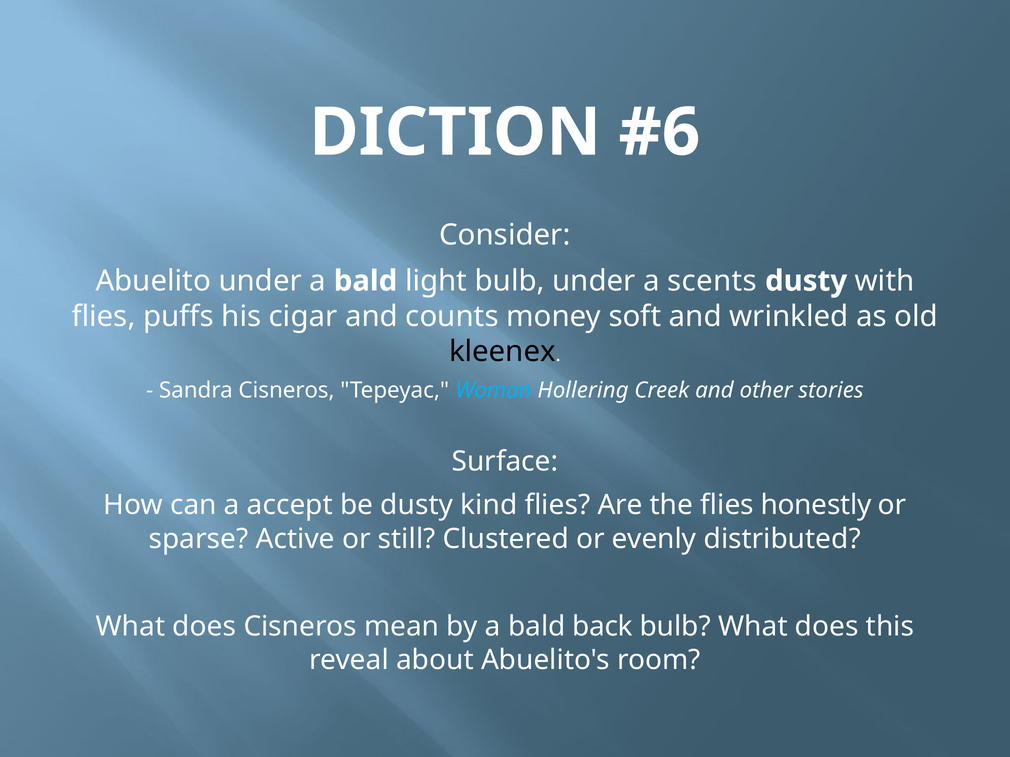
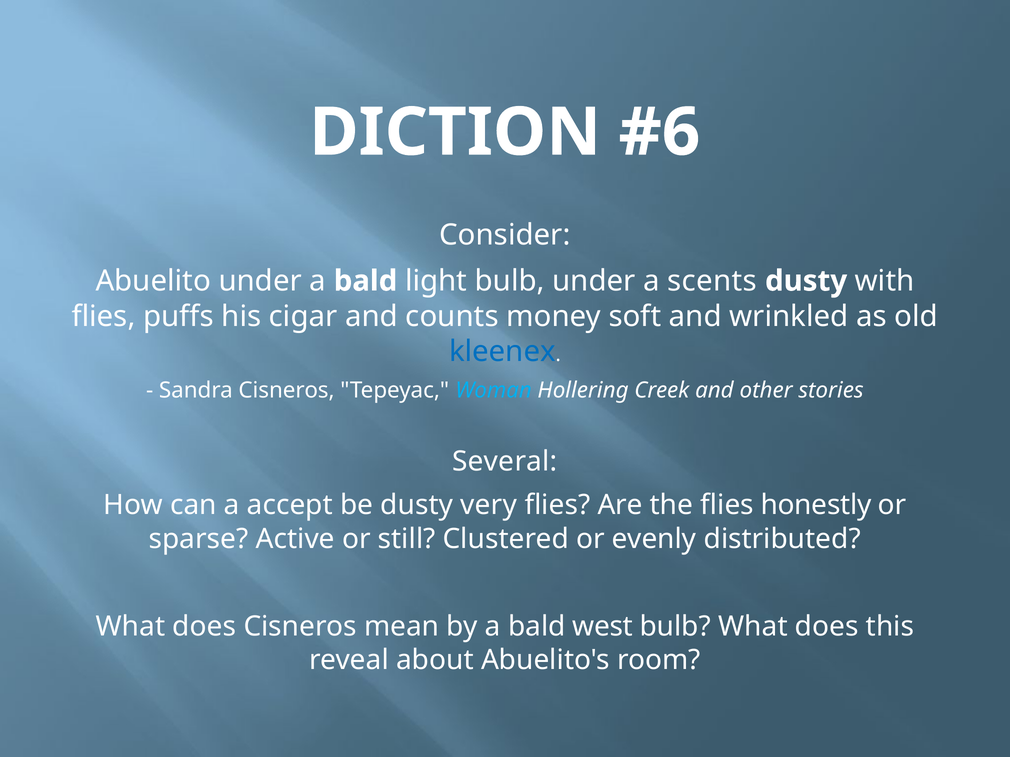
kleenex colour: black -> blue (502, 352)
Surface: Surface -> Several (505, 462)
kind: kind -> very (489, 506)
back: back -> west (603, 627)
